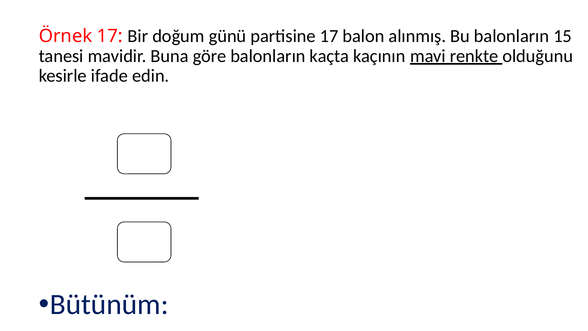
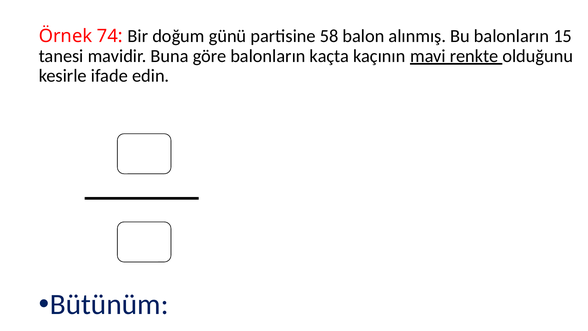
Örnek 17: 17 -> 74 (110, 36)
partisine 17: 17 -> 58 (329, 36)
